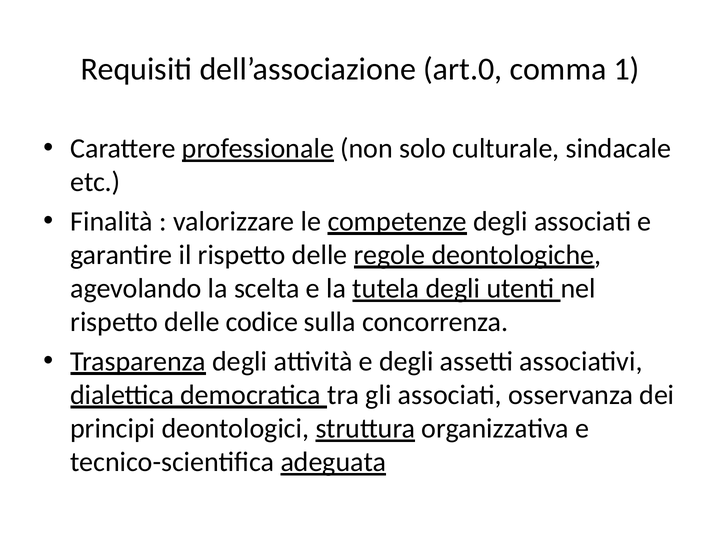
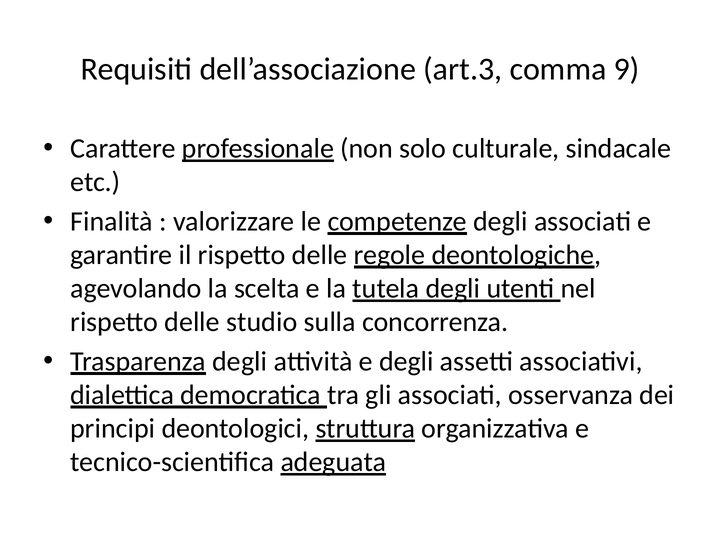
art.0: art.0 -> art.3 (463, 69)
1: 1 -> 9 (627, 69)
codice: codice -> studio (262, 322)
